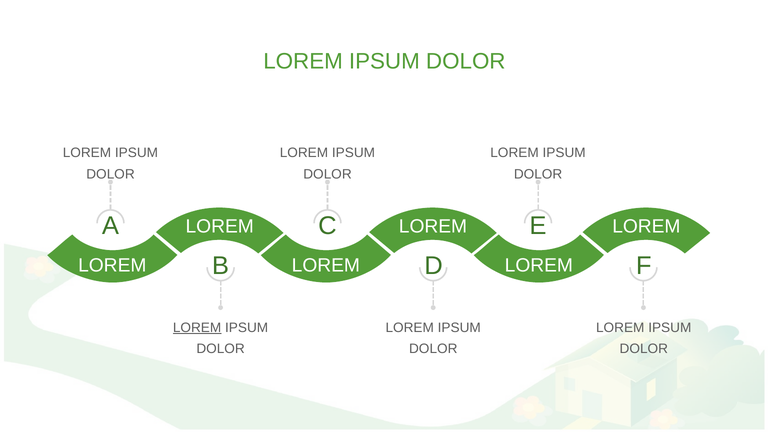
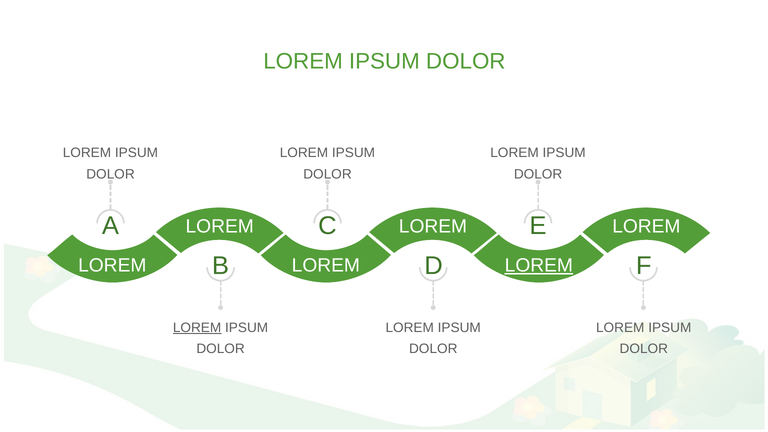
LOREM underline: none -> present (539, 266)
